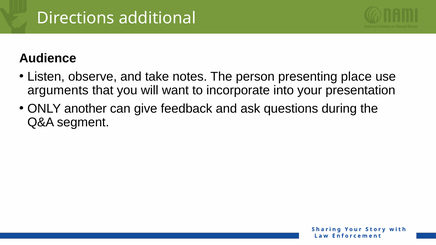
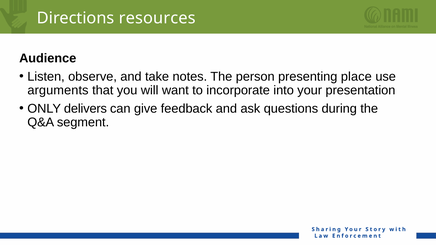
additional: additional -> resources (157, 18)
another: another -> delivers (85, 109)
